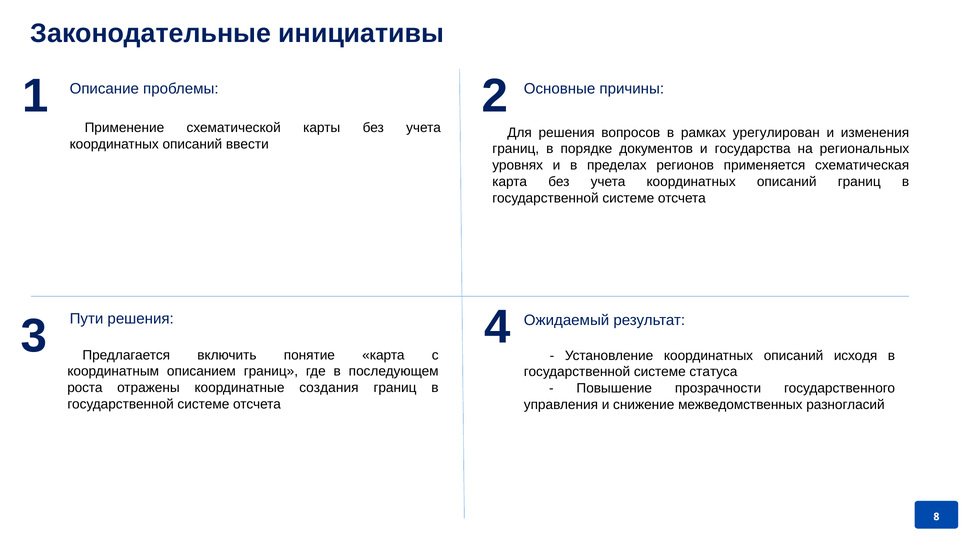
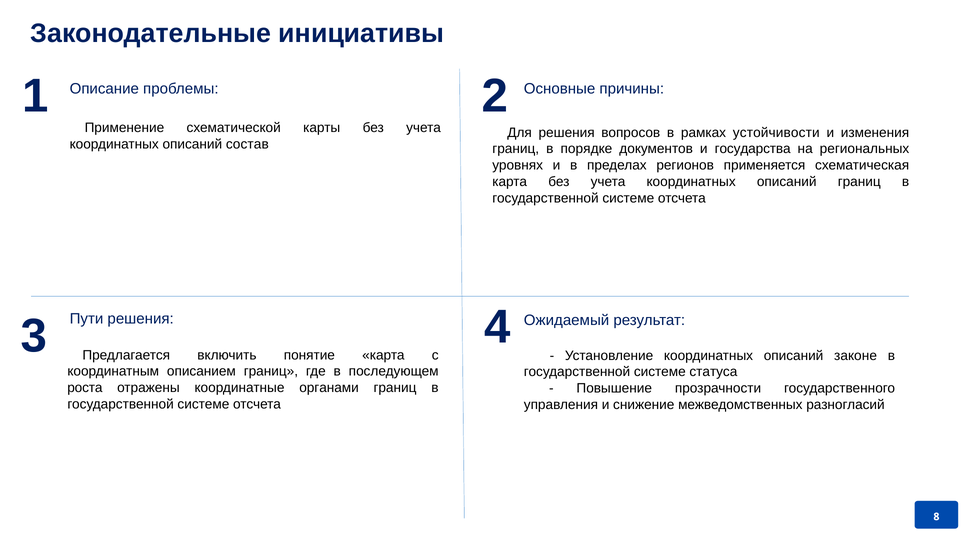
урегулирован: урегулирован -> устойчивости (776, 133)
ввести: ввести -> состав (247, 144)
исходя: исходя -> законе (856, 355)
создания: создания -> органами (329, 388)
